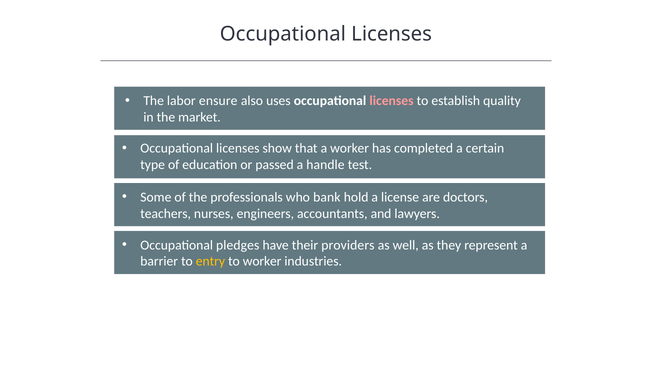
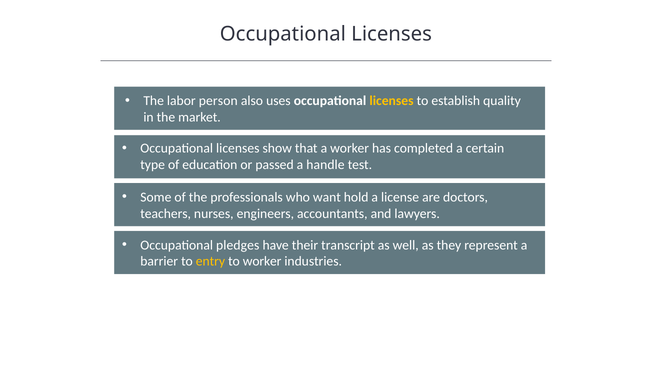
ensure: ensure -> person (218, 101)
licenses colour: pink -> yellow (392, 101)
bank: bank -> want (327, 197)
providers: providers -> transcript (348, 245)
